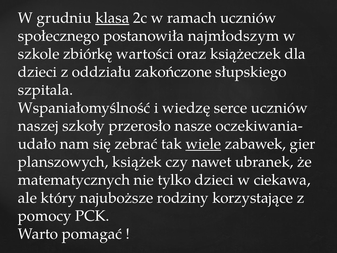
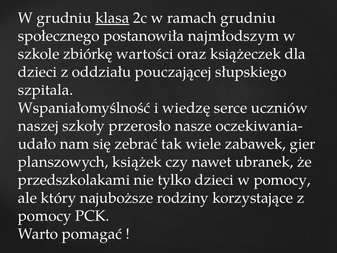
ramach uczniów: uczniów -> grudniu (248, 18)
zakończone: zakończone -> pouczającej (173, 72)
wiele underline: present -> none (203, 144)
matematycznych: matematycznych -> przedszkolakami (74, 180)
w ciekawa: ciekawa -> pomocy (282, 180)
